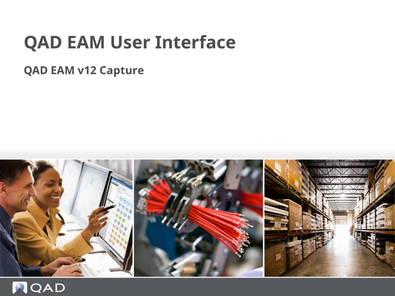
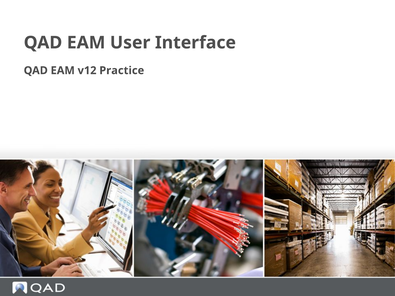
Capture: Capture -> Practice (122, 71)
